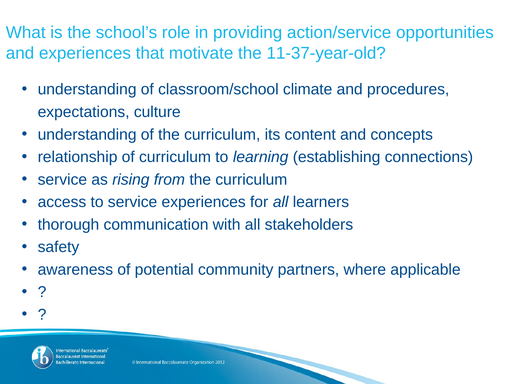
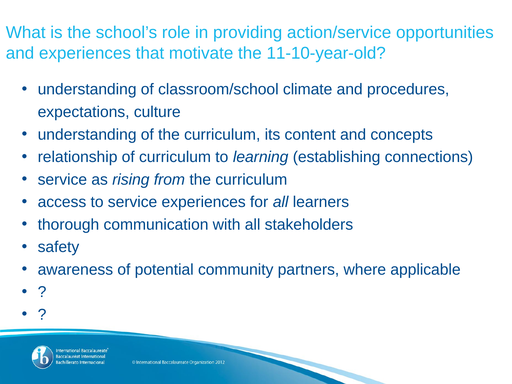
11-37-year-old: 11-37-year-old -> 11-10-year-old (326, 53)
